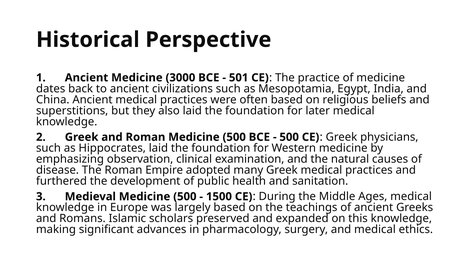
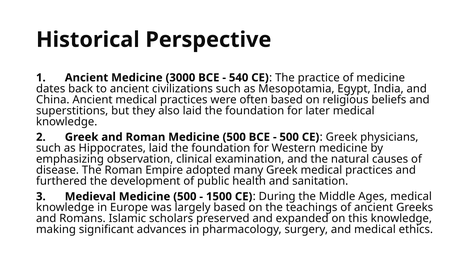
501: 501 -> 540 (239, 78)
